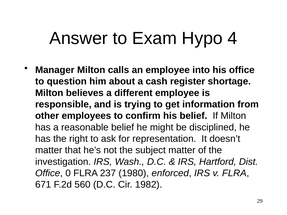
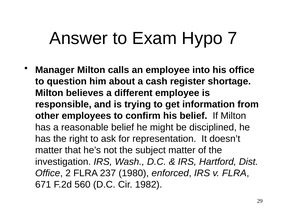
4: 4 -> 7 (232, 38)
0: 0 -> 2 (68, 173)
